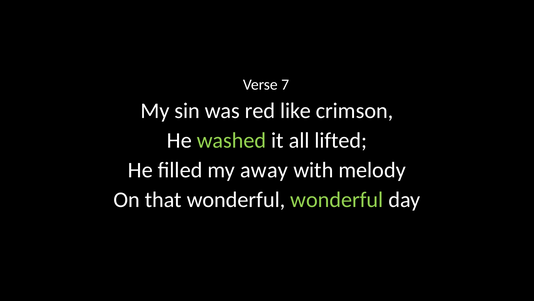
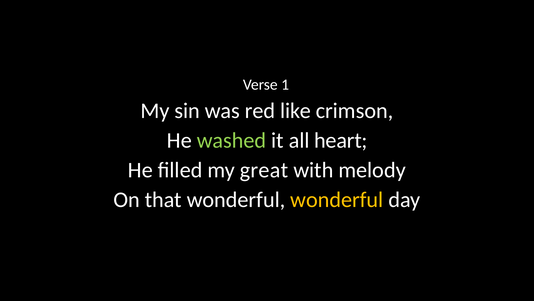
7: 7 -> 1 (285, 85)
lifted: lifted -> heart (341, 140)
away: away -> great (264, 170)
wonderful colour: light green -> yellow (337, 199)
